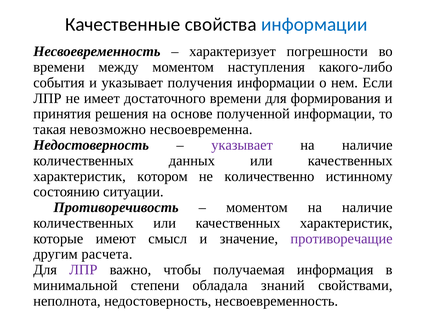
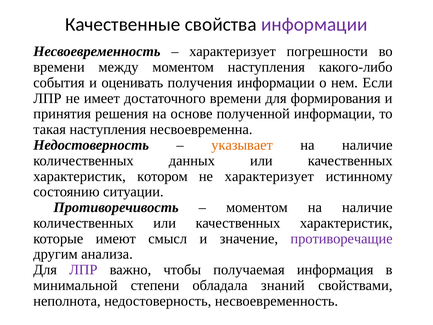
информации colour: blue -> purple (314, 25)
и указывает: указывает -> оценивать (132, 83)
такая невозможно: невозможно -> наступления (108, 129)
указывает colour: purple -> orange (242, 145)
не количественно: количественно -> характеризует (269, 176)
расчета: расчета -> анализа (107, 254)
